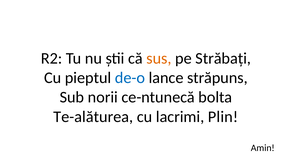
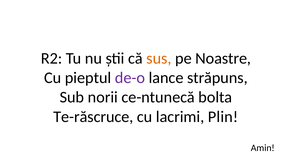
Străbați: Străbați -> Noastre (223, 58)
de-o colour: blue -> purple (130, 78)
Te-alăturea: Te-alăturea -> Te-răscruce (93, 117)
